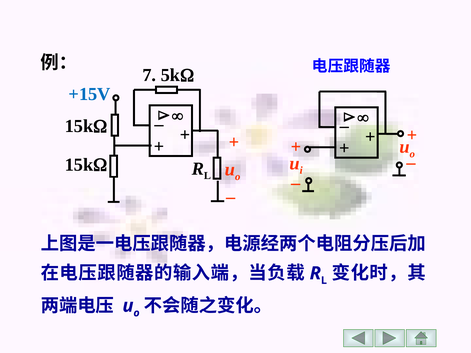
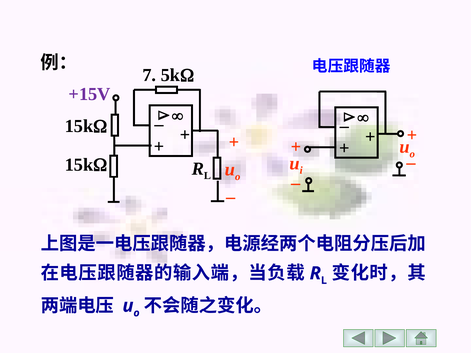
+15V colour: blue -> purple (90, 94)
